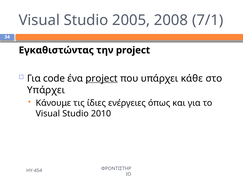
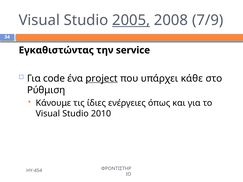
2005 underline: none -> present (131, 20)
7/1: 7/1 -> 7/9 (208, 20)
την project: project -> service (133, 50)
Υπάρχει: Υπάρχει -> Ρύθμιση (46, 90)
